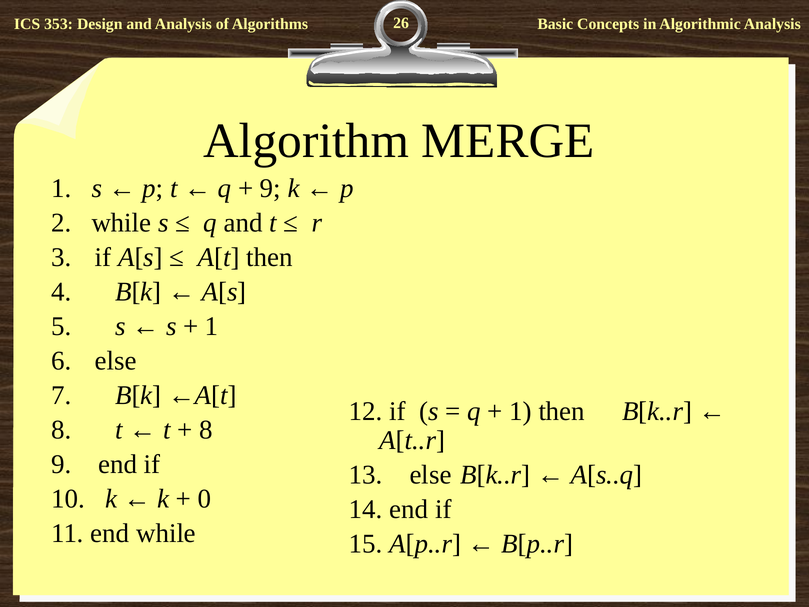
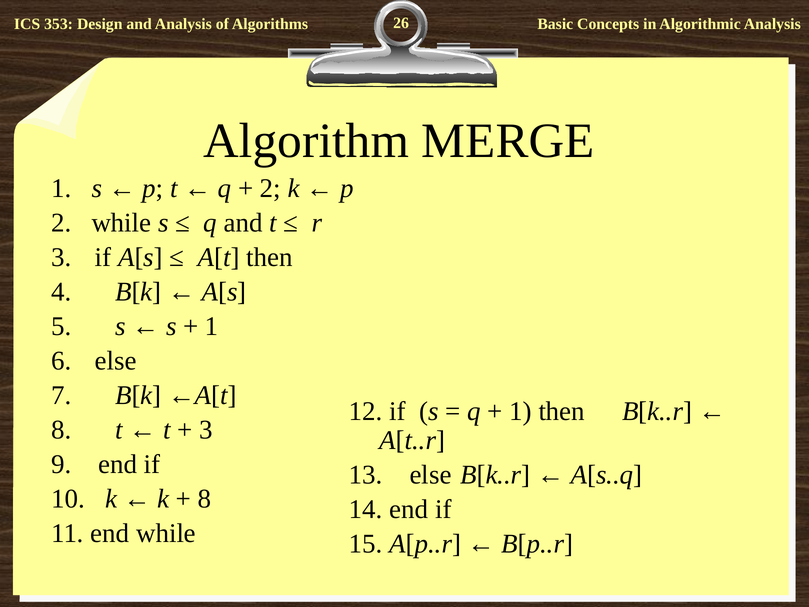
9: 9 -> 2 (270, 188)
8: 8 -> 3 (206, 430)
0: 0 -> 8 (205, 499)
